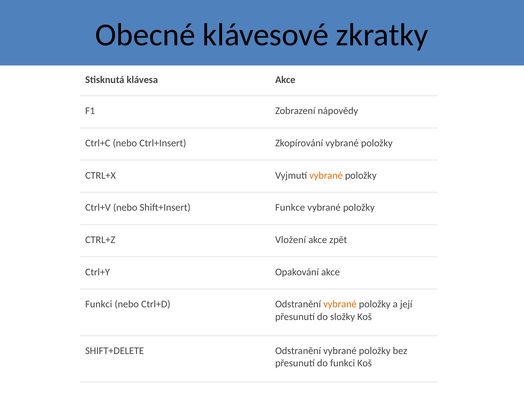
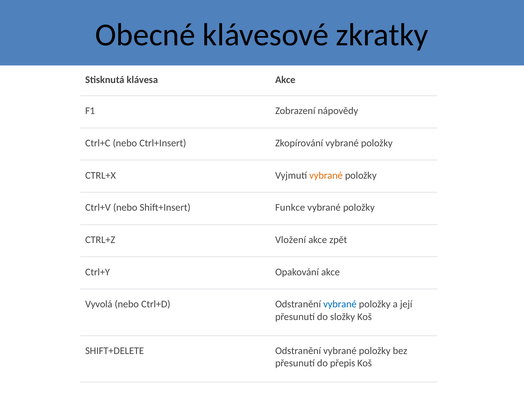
Funkci: Funkci -> Vyvolá (99, 304)
vybrané colour: orange -> blue (340, 304)
do funkci: funkci -> přepis (343, 363)
